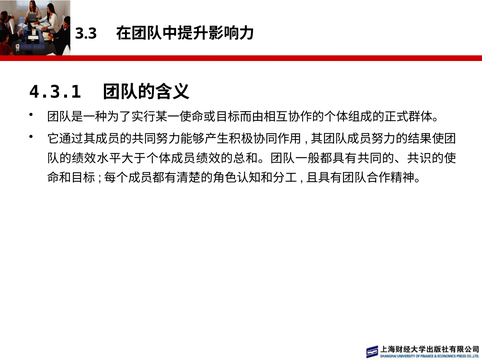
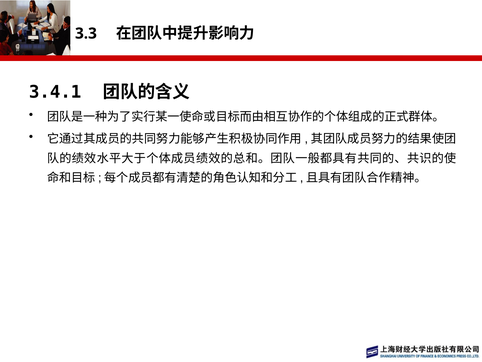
4.3.1: 4.3.1 -> 3.4.1 (55, 92)
